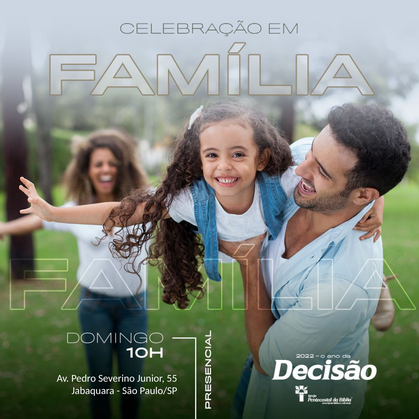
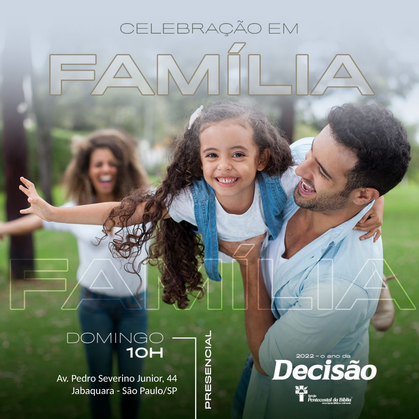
55: 55 -> 44 (172, 378)
